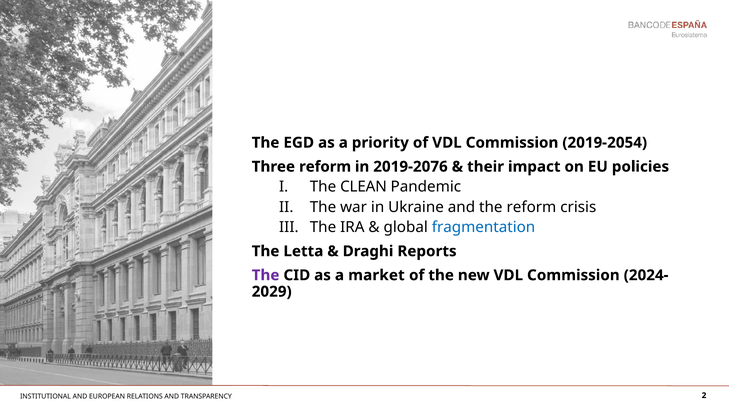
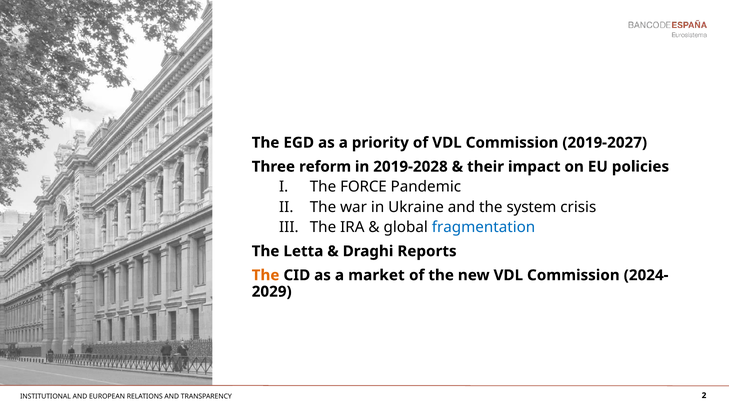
2019-2054: 2019-2054 -> 2019-2027 (605, 143)
2019-2076: 2019-2076 -> 2019-2028 (410, 167)
CLEAN: CLEAN -> FORCE (363, 187)
the reform: reform -> system (532, 207)
The colour: purple -> orange (266, 275)
